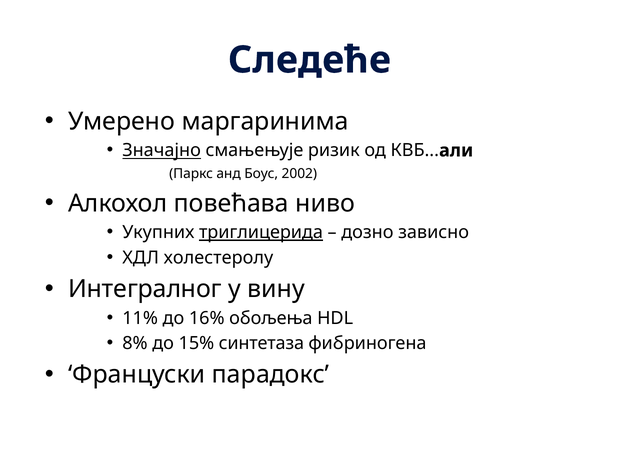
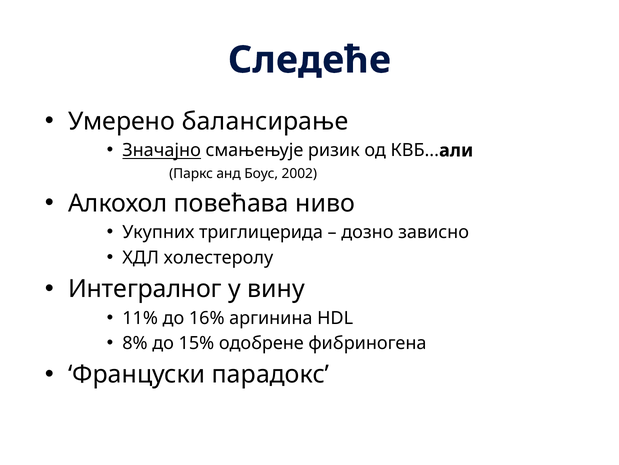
маргаринима: маргаринима -> балансирање (265, 121)
триглицерида underline: present -> none (261, 232)
обољења: обољења -> аргинина (271, 318)
синтетаза: синтетаза -> одобрене (261, 343)
